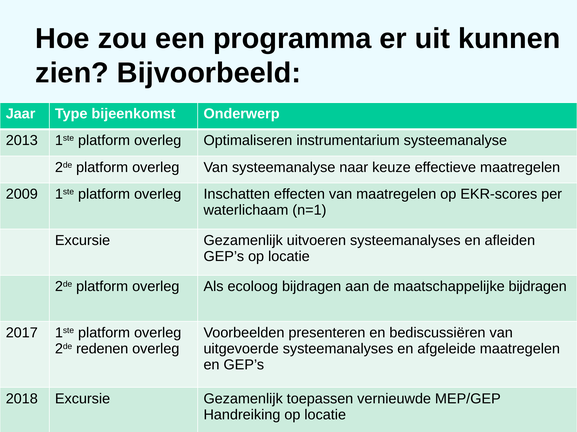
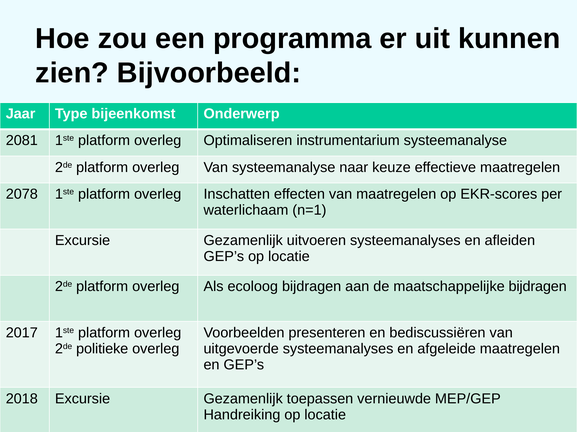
2013: 2013 -> 2081 (22, 141)
2009: 2009 -> 2078 (22, 194)
redenen: redenen -> politieke (102, 349)
